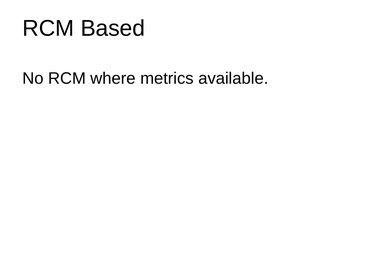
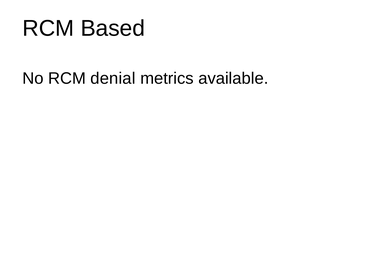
where: where -> denial (113, 78)
